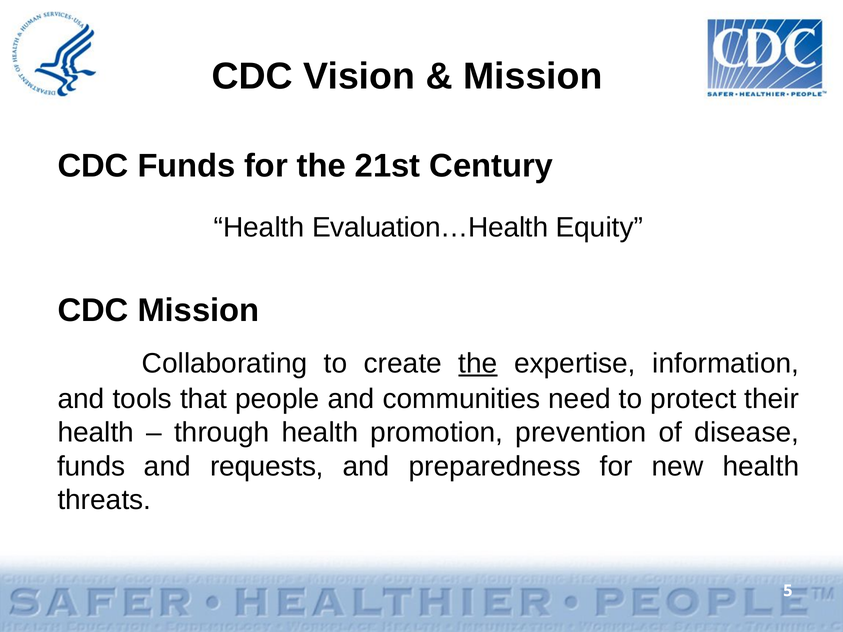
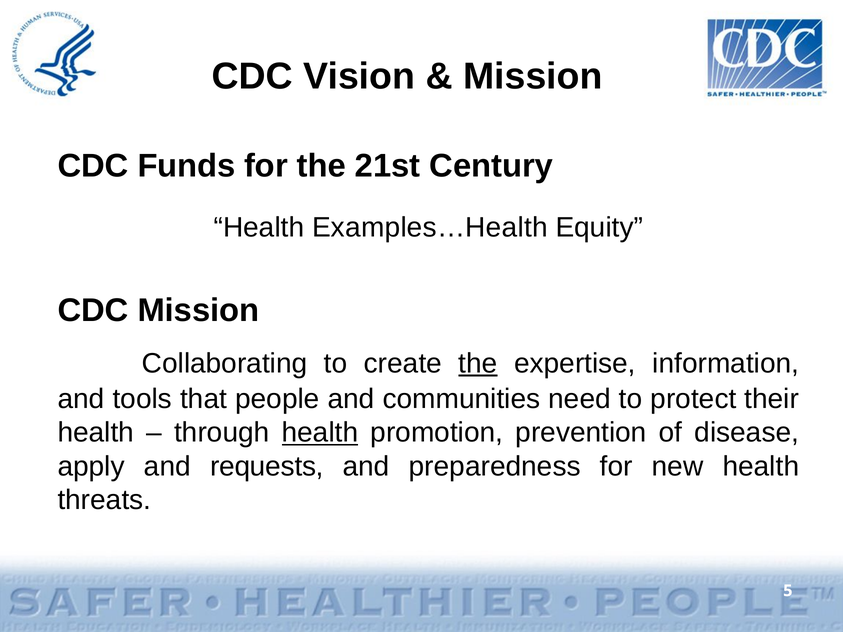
Evaluation…Health: Evaluation…Health -> Examples…Health (430, 228)
health underline: none -> present (320, 433)
funds: funds -> apply (91, 467)
